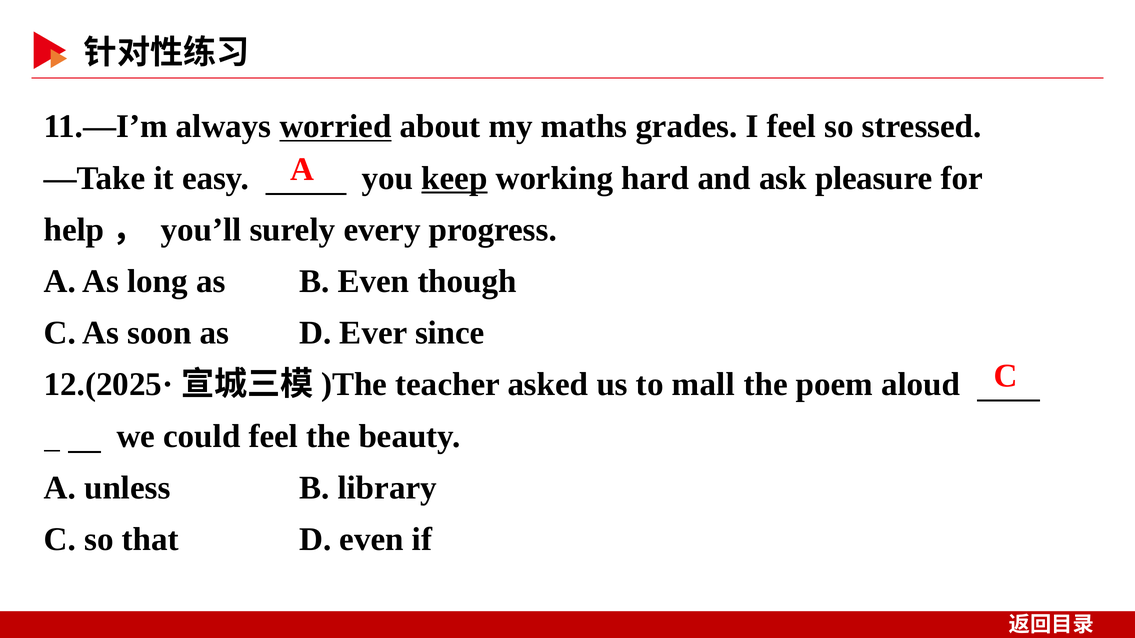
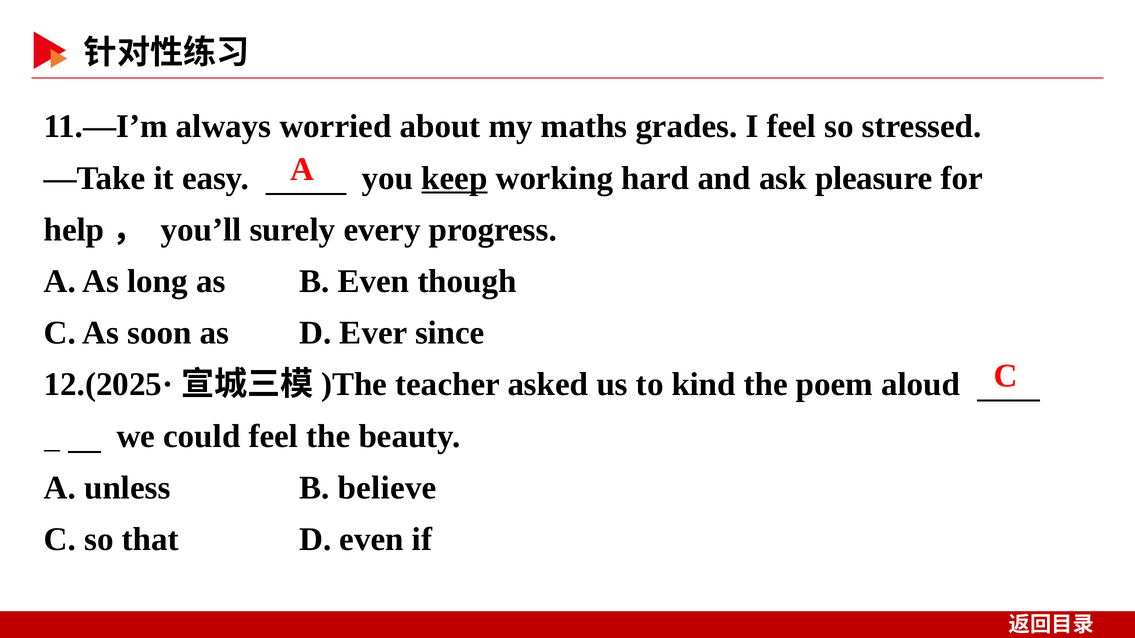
worried underline: present -> none (336, 127)
mall: mall -> kind (704, 385)
library: library -> believe (387, 488)
